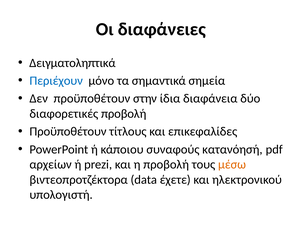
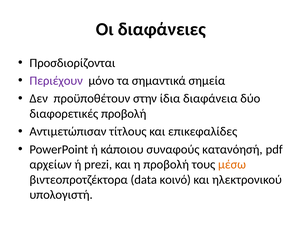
Δειγματοληπτικά: Δειγματοληπτικά -> Προσδιορίζονται (72, 63)
Περιέχουν colour: blue -> purple (56, 81)
Προϋποθέτουν: Προϋποθέτουν -> Αντιμετώπισαν (68, 131)
έχετε: έχετε -> κοινό (175, 179)
